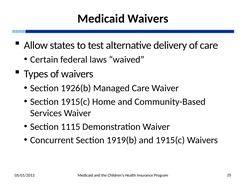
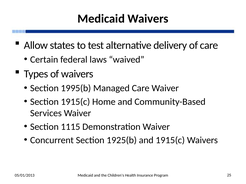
1926(b: 1926(b -> 1995(b (76, 88)
1919(b: 1919(b -> 1925(b (122, 141)
